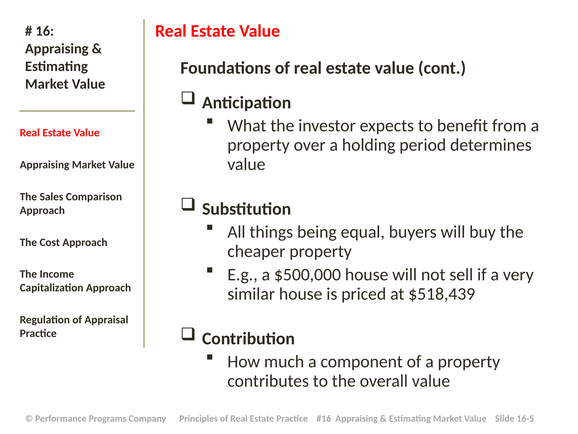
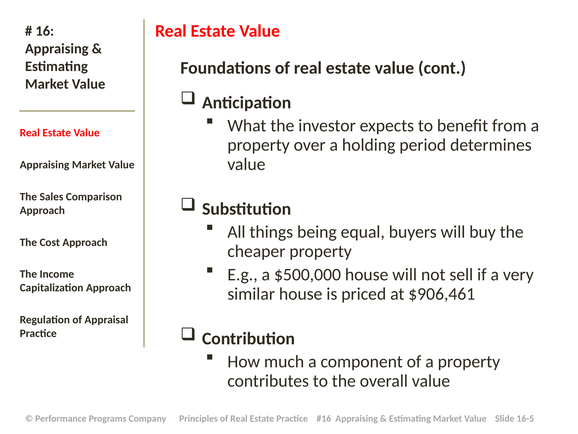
$518,439: $518,439 -> $906,461 (442, 294)
